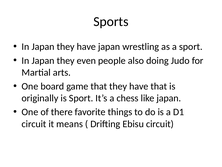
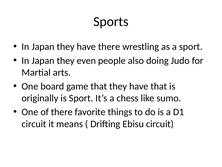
have japan: japan -> there (109, 47)
like japan: japan -> sumo (169, 98)
